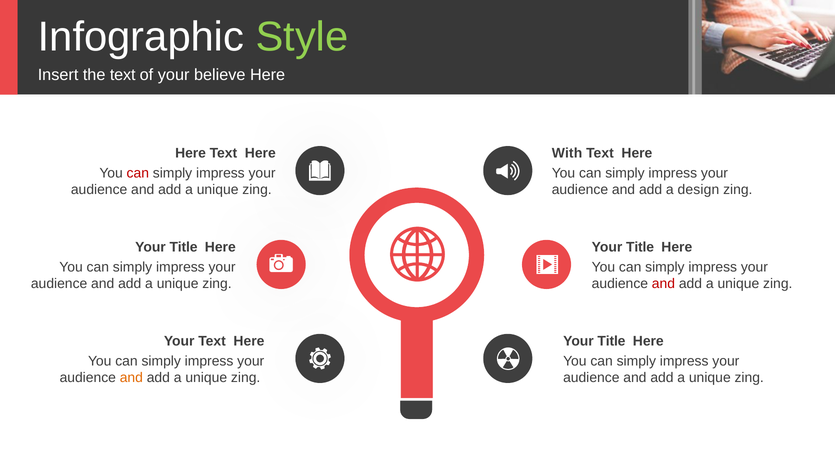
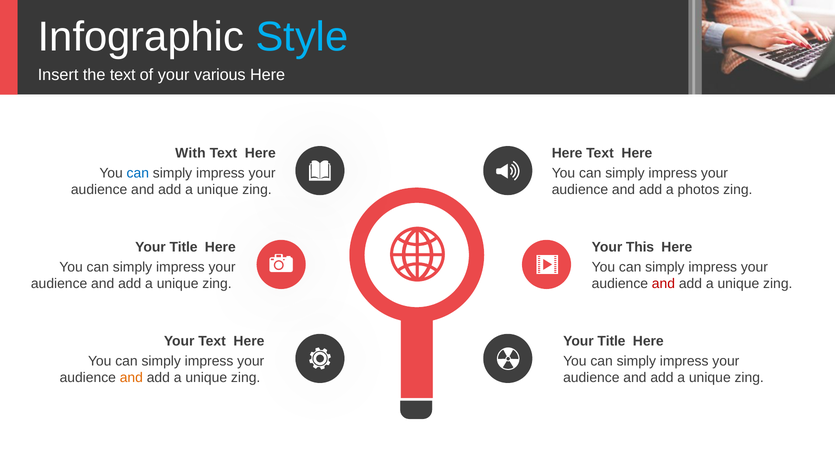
Style colour: light green -> light blue (302, 37)
believe: believe -> various (220, 75)
Here: Here -> With (190, 153)
With: With -> Here (567, 153)
can colour: red -> blue (138, 173)
design: design -> photos (698, 190)
Title: Title -> This (640, 247)
